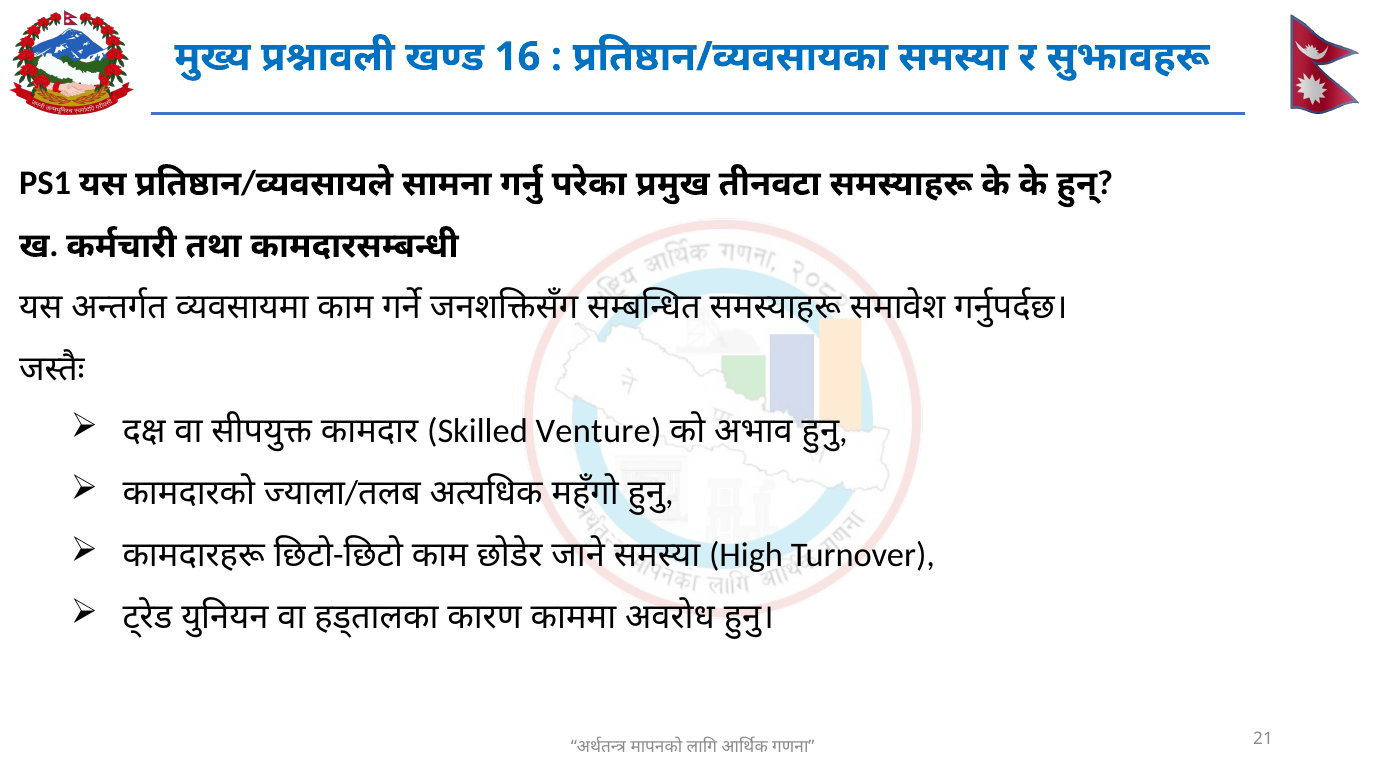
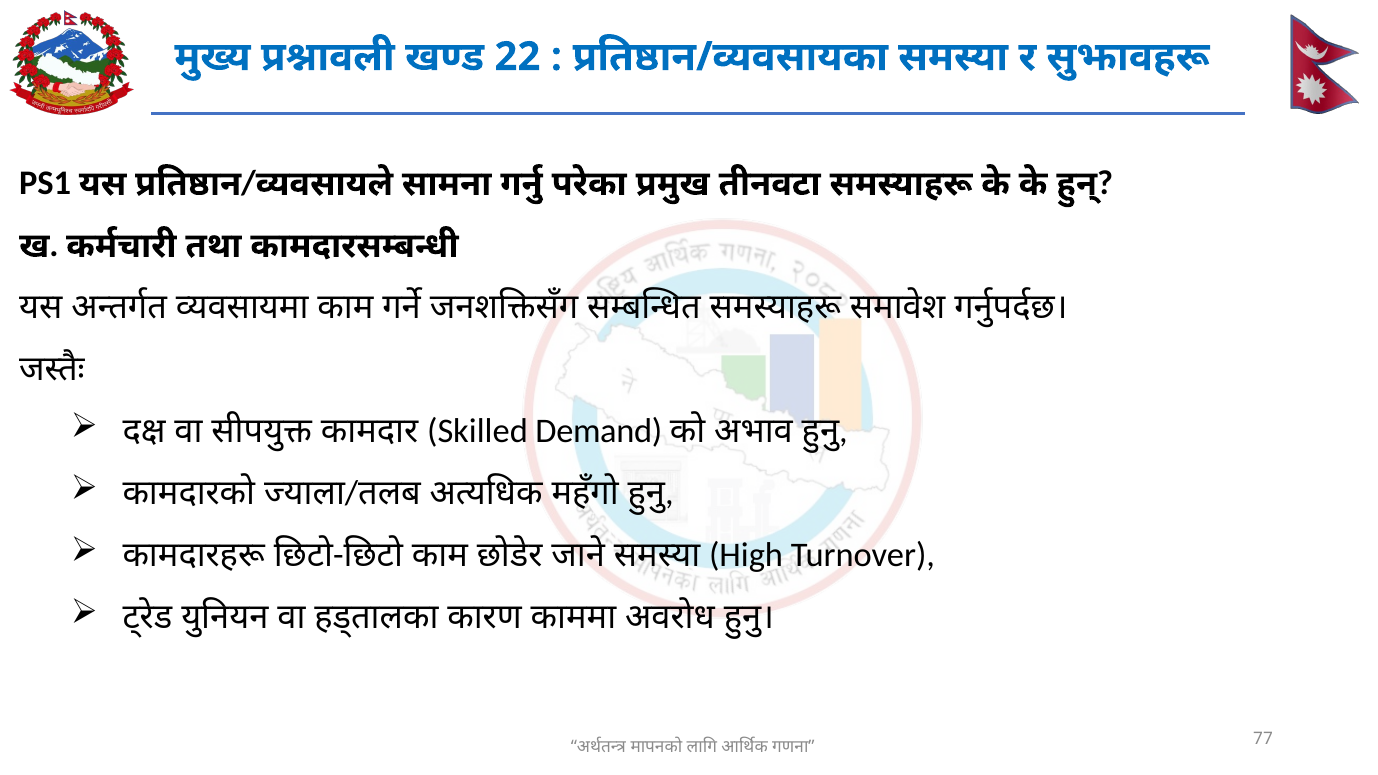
16: 16 -> 22 (517, 57)
Venture: Venture -> Demand (599, 432)
21: 21 -> 77 (1263, 739)
